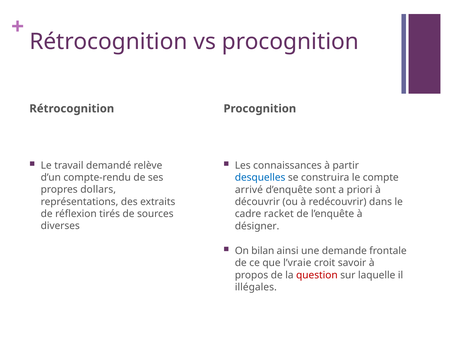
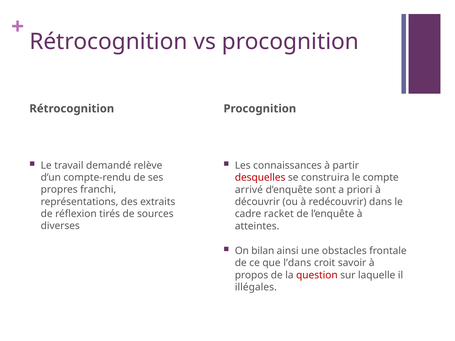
desquelles colour: blue -> red (260, 178)
dollars: dollars -> franchi (98, 190)
désigner: désigner -> atteintes (257, 226)
demande: demande -> obstacles (344, 251)
l’vraie: l’vraie -> l’dans (297, 263)
